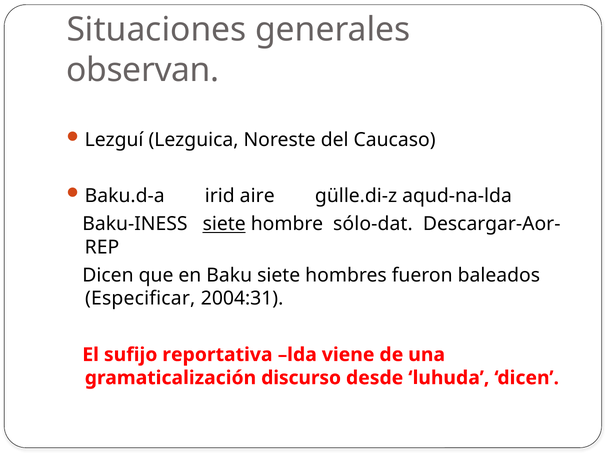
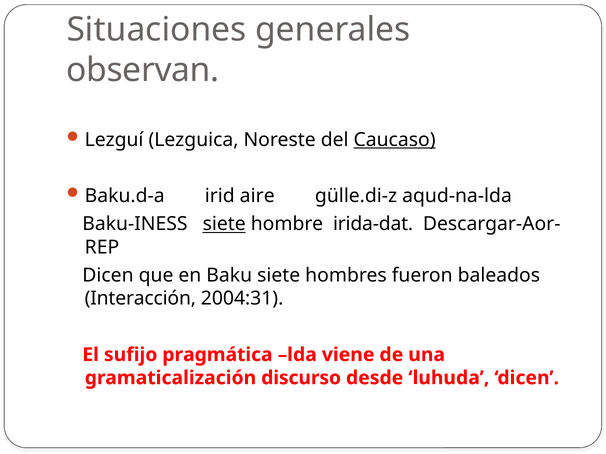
Caucaso underline: none -> present (395, 140)
sólo-dat: sólo-dat -> irida-dat (373, 224)
Especificar: Especificar -> Interacción (140, 299)
reportativa: reportativa -> pragmática (217, 355)
